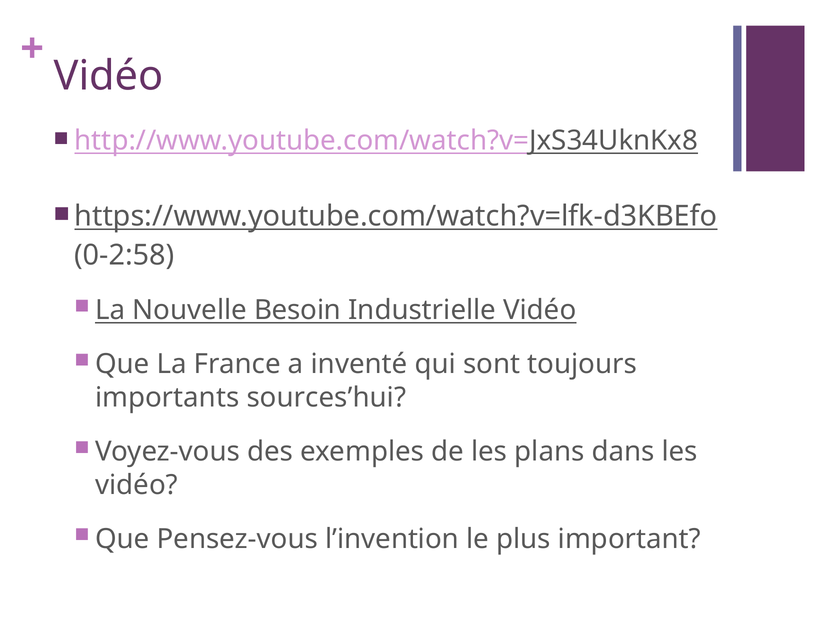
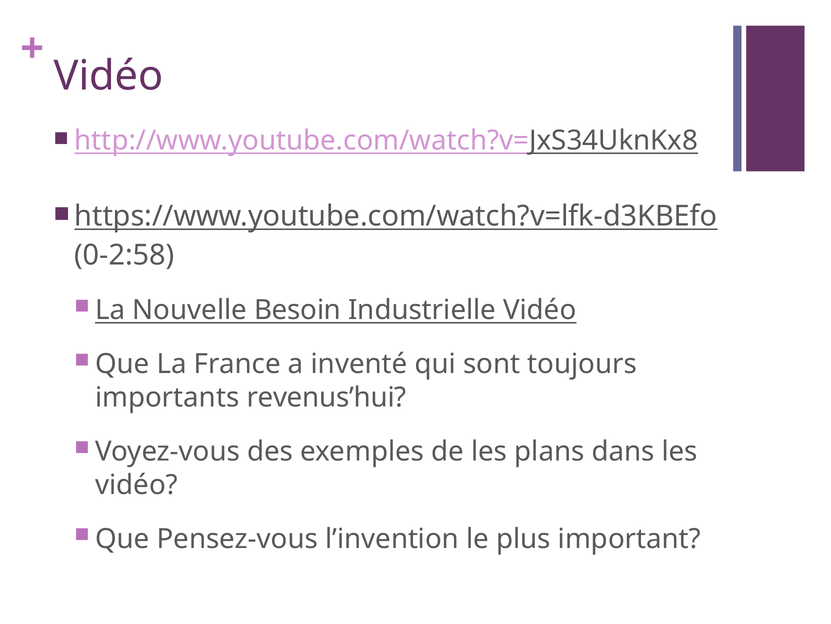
sources’hui: sources’hui -> revenus’hui (327, 397)
